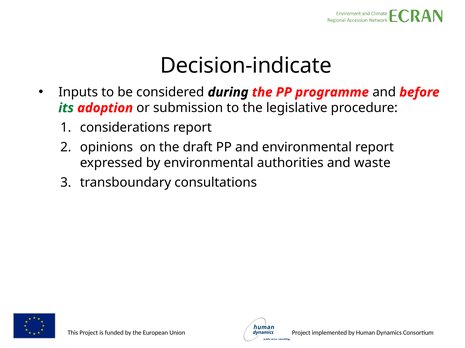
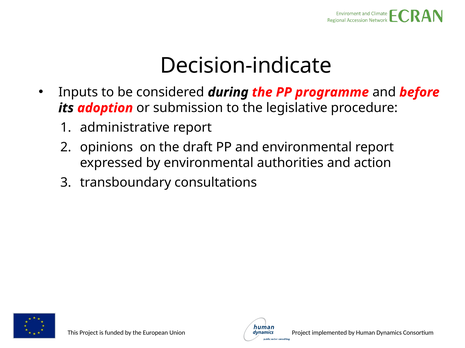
its colour: green -> black (66, 108)
considerations: considerations -> administrative (125, 128)
waste: waste -> action (373, 163)
